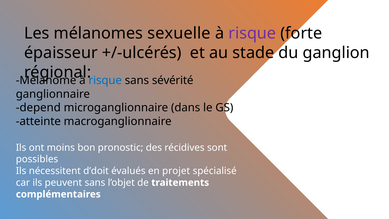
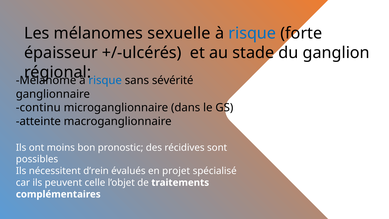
risque colour: purple -> blue (252, 33)
depend: depend -> continu (38, 108)
d’doit: d’doit -> d’rein (96, 171)
peuvent sans: sans -> celle (95, 182)
